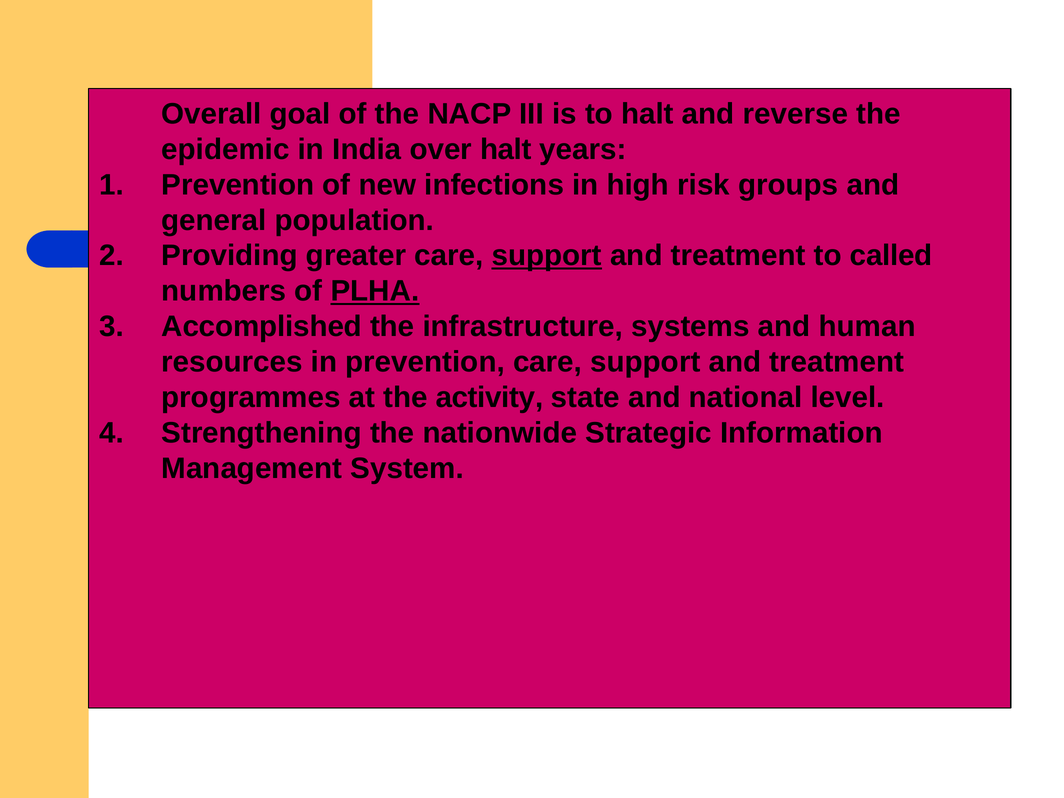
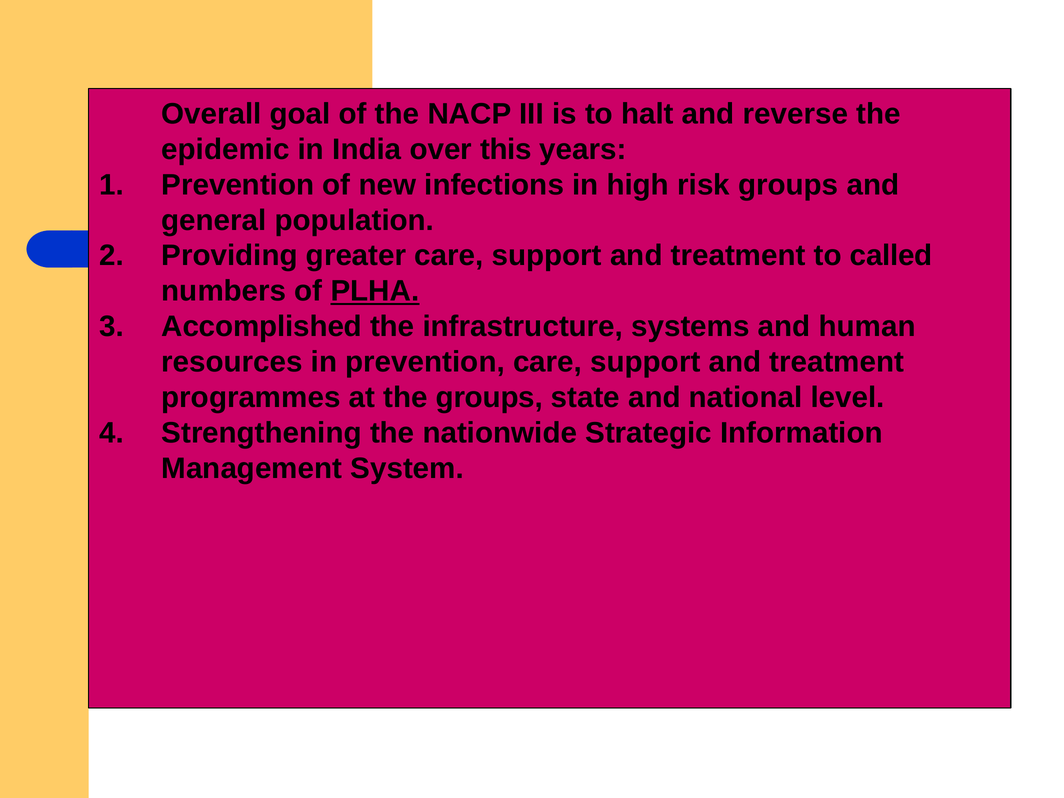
over halt: halt -> this (506, 149)
support underline: present -> none (547, 256)
the activity: activity -> groups (489, 398)
